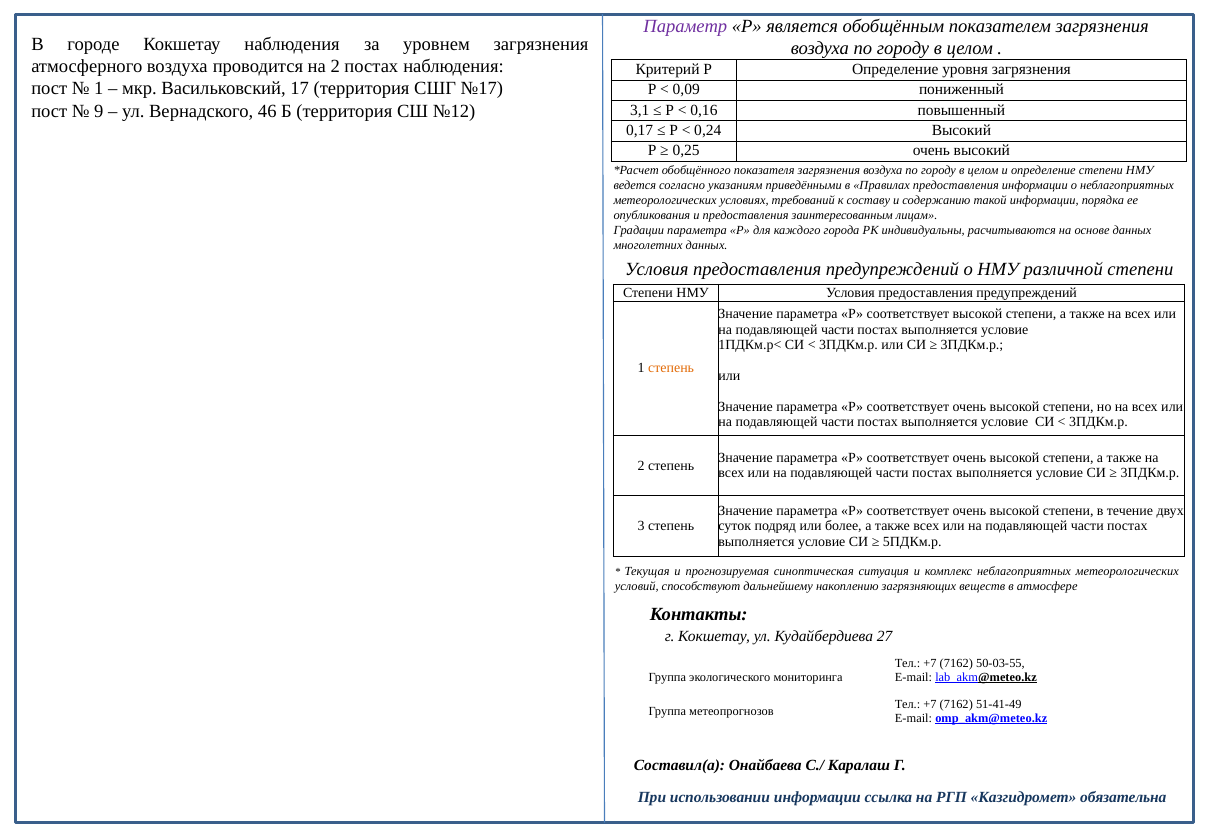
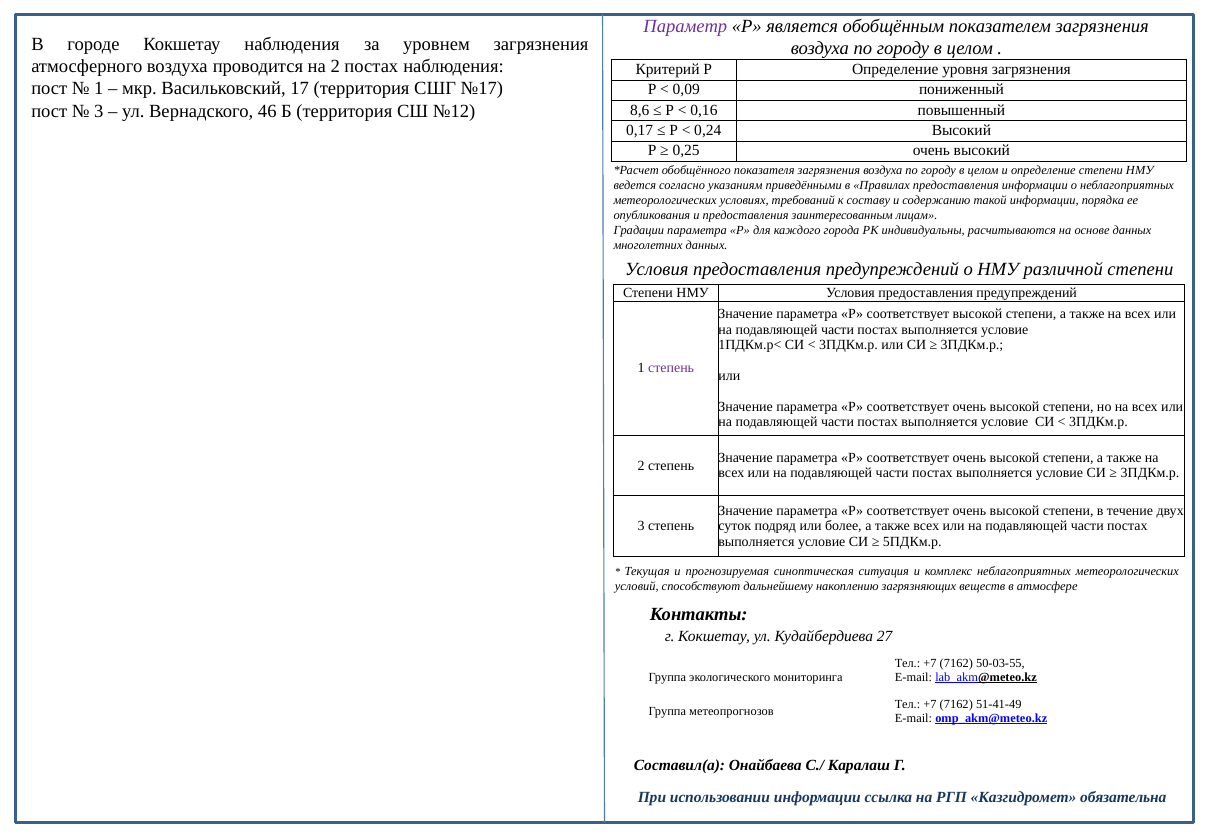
9: 9 -> 3 (99, 111)
3,1: 3,1 -> 8,6 (640, 110)
степень colour: orange -> purple (671, 368)
